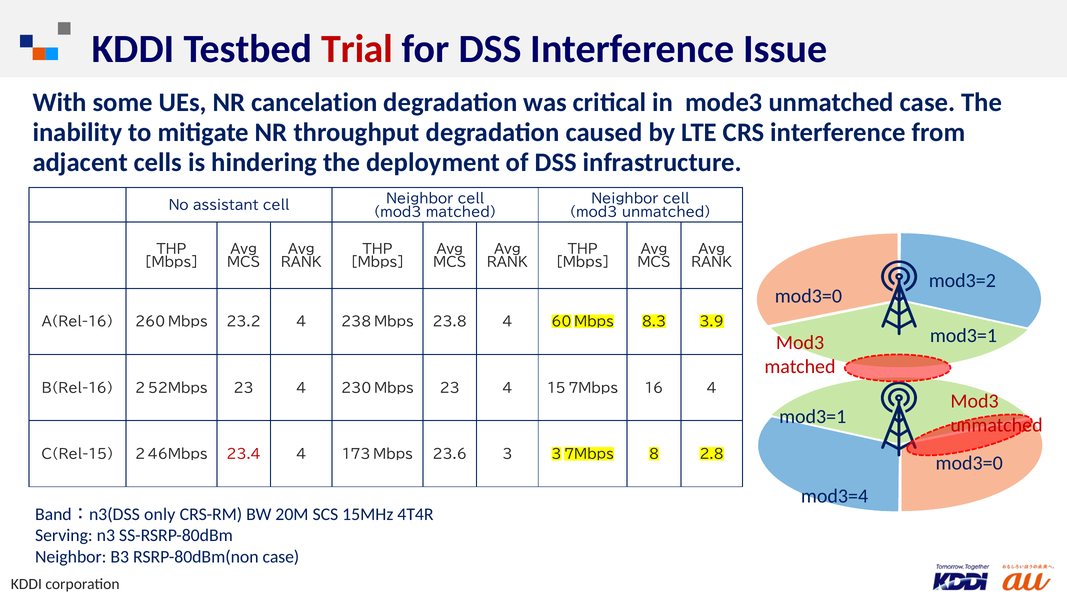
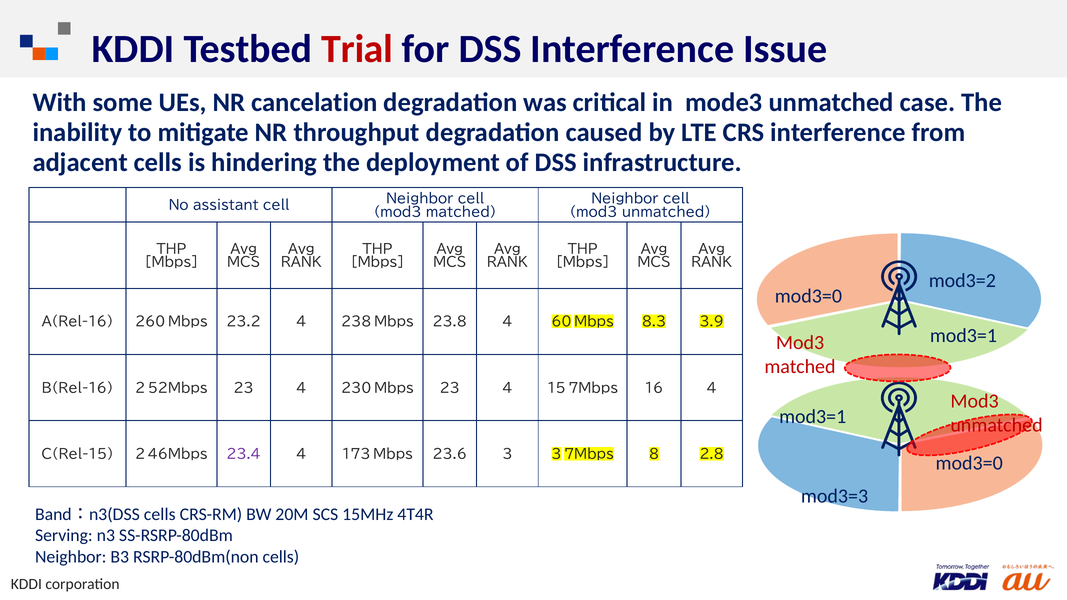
23.4 colour: red -> purple (244, 454)
mod3=4: mod3=4 -> mod3=3 (835, 496)
only: only -> cells (160, 514)
RSRP-80dBm(non case: case -> cells (281, 557)
